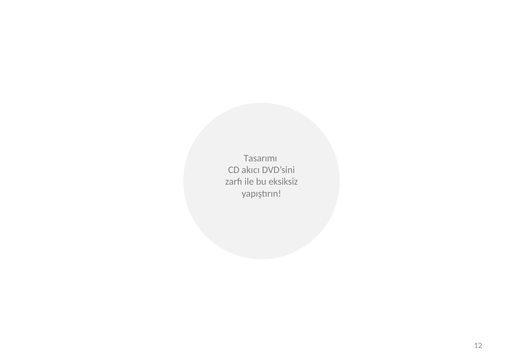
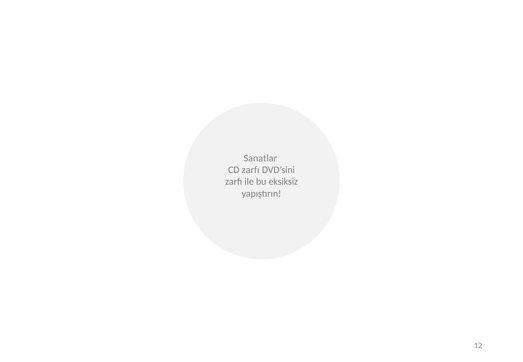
Tasarımı: Tasarımı -> Sanatlar (260, 158)
CD akıcı: akıcı -> zarfı (251, 170)
